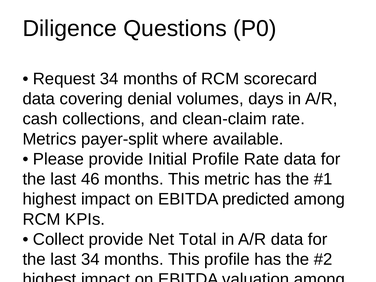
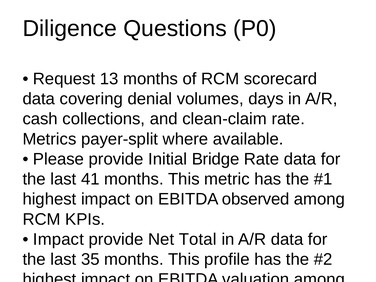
Request 34: 34 -> 13 (109, 79)
Initial Profile: Profile -> Bridge (216, 159)
46: 46 -> 41 (90, 179)
predicted: predicted -> observed (256, 199)
Collect: Collect -> Impact (58, 239)
last 34: 34 -> 35 (90, 259)
